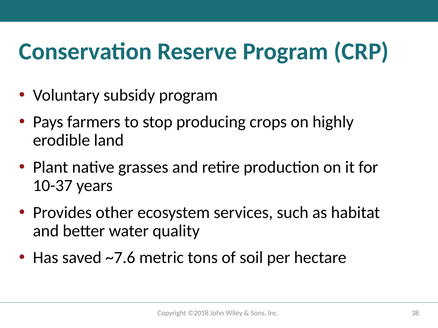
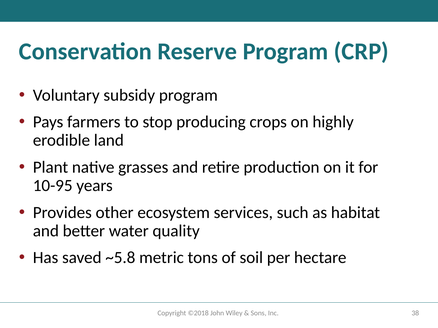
10-37: 10-37 -> 10-95 (53, 186)
~7.6: ~7.6 -> ~5.8 (120, 258)
